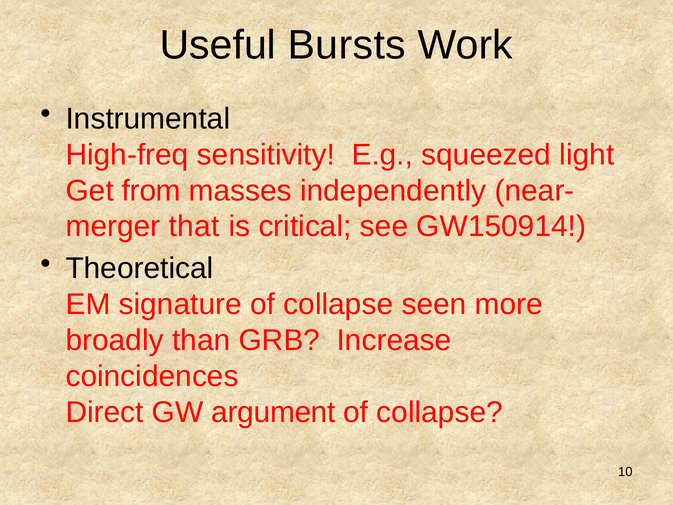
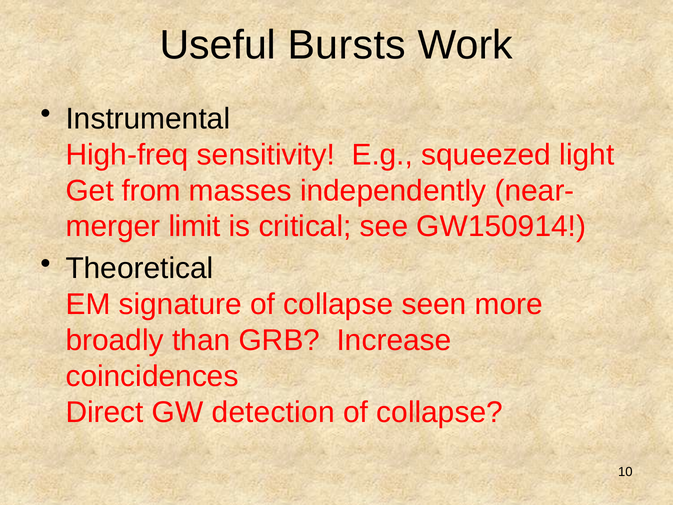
that: that -> limit (195, 226)
argument: argument -> detection (273, 412)
